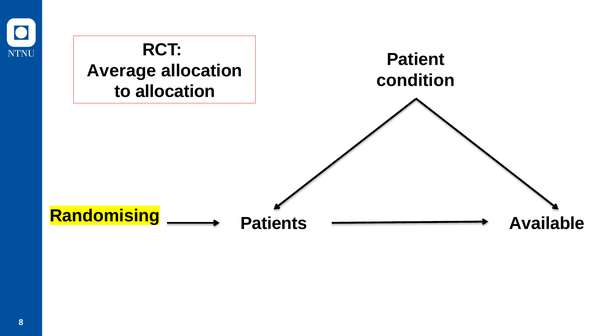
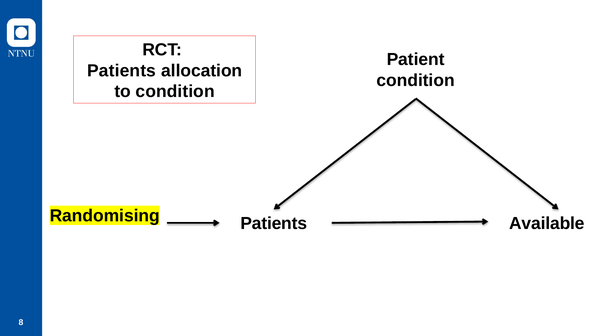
Average: Average -> Patients (122, 71)
to allocation: allocation -> condition (175, 92)
